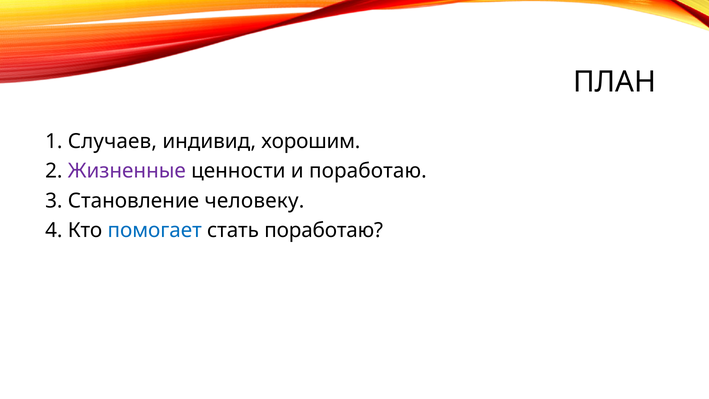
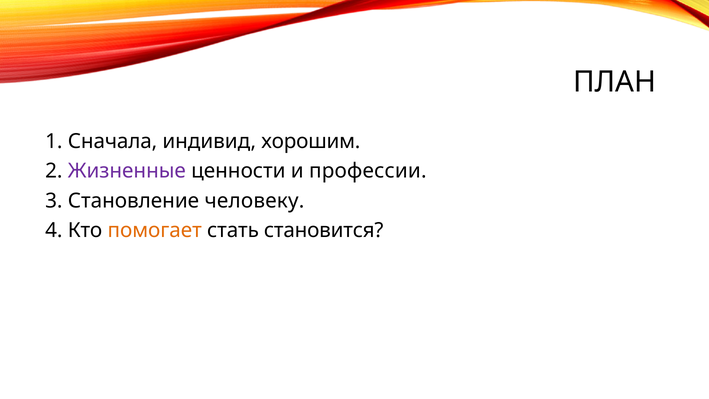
Случаев: Случаев -> Сначала (113, 141)
и поработаю: поработаю -> профессии (368, 171)
помогает colour: blue -> orange (155, 230)
стать поработаю: поработаю -> становится (324, 230)
